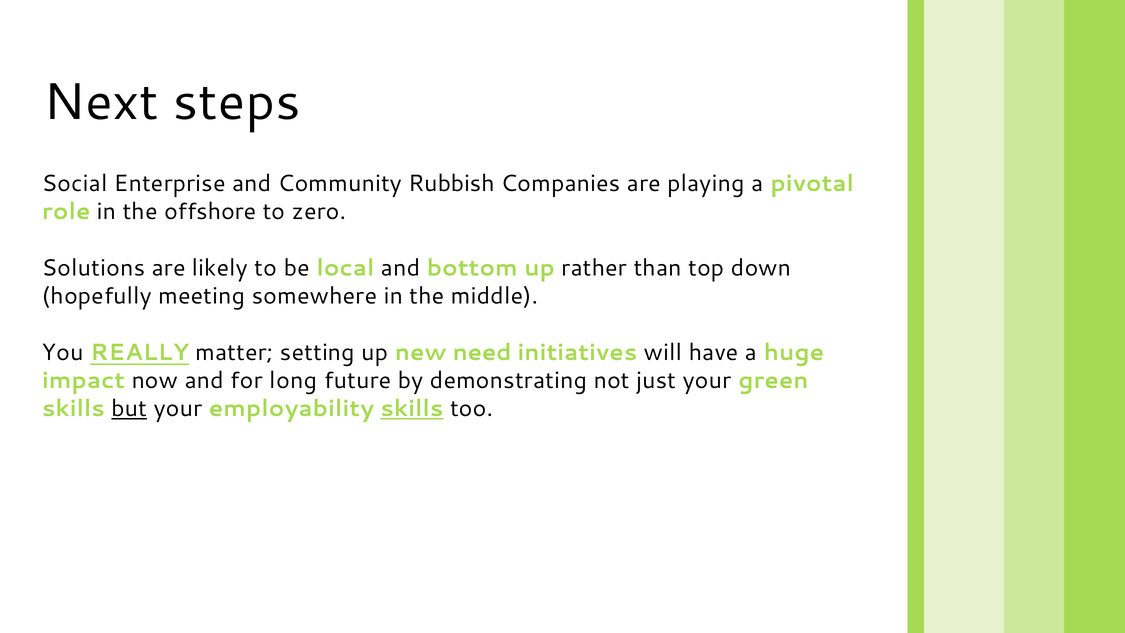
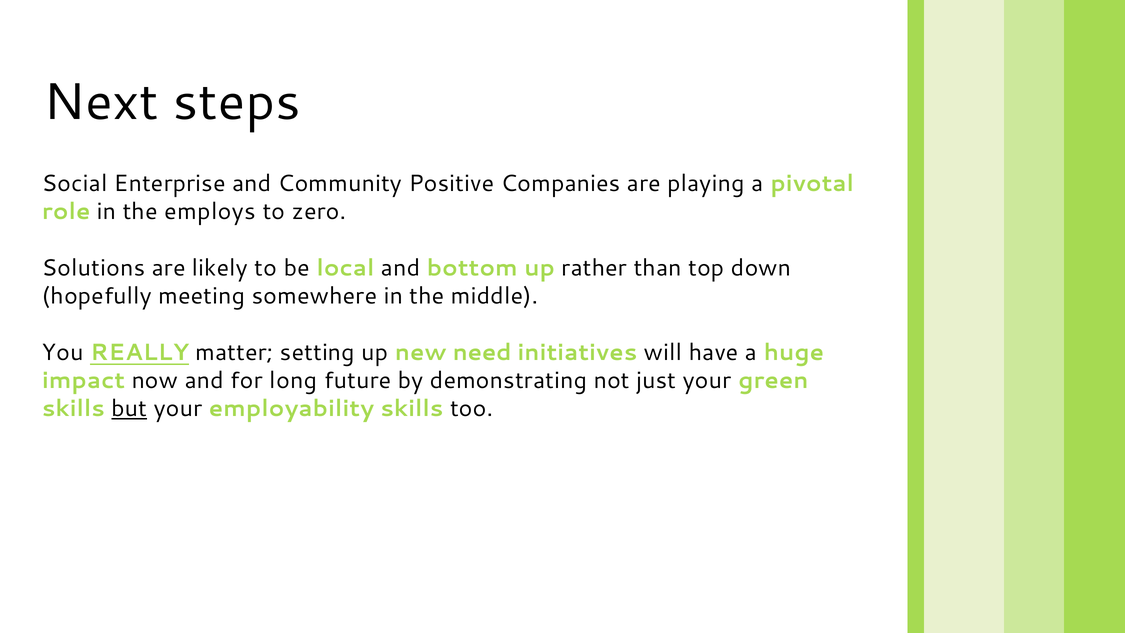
Rubbish: Rubbish -> Positive (451, 183)
offshore: offshore -> employs (210, 212)
skills underline: present -> none (412, 409)
